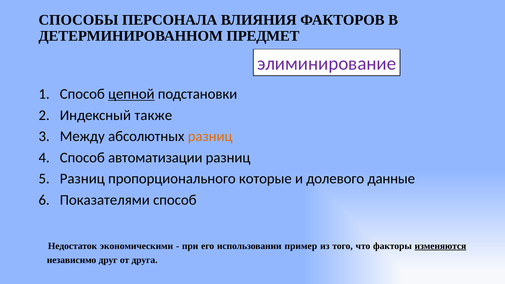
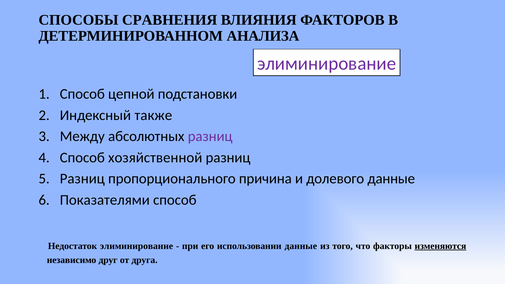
ПЕРСОНАЛА: ПЕРСОНАЛА -> СРАВНЕНИЯ (170, 20)
ПРЕДМЕТ: ПРЕДМЕТ -> АНАЛИЗА (263, 36)
цепной underline: present -> none (131, 94)
разниц colour: orange -> purple (210, 136)
автоматизации: автоматизации -> хозяйственной (155, 158)
которые: которые -> причина (265, 179)
Недостаток экономическими: экономическими -> элиминирование (137, 246)
использовании пример: пример -> данные (301, 246)
